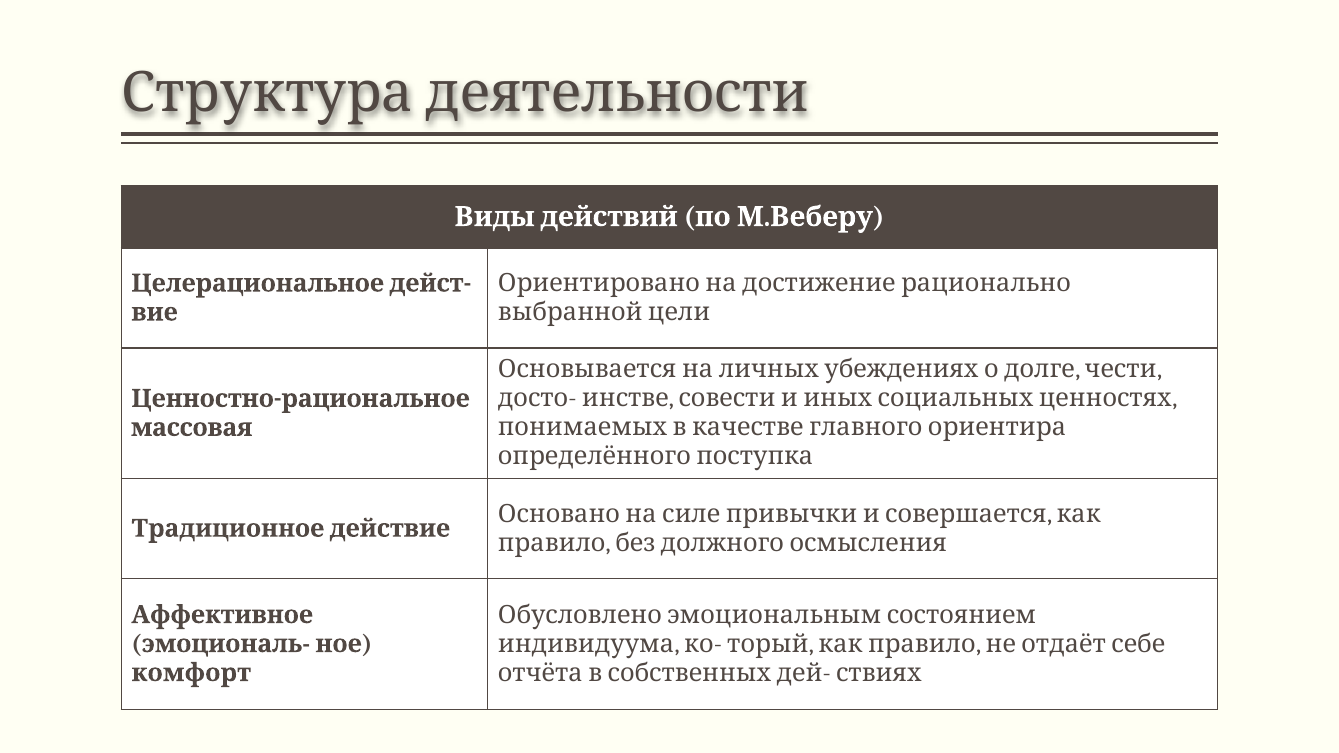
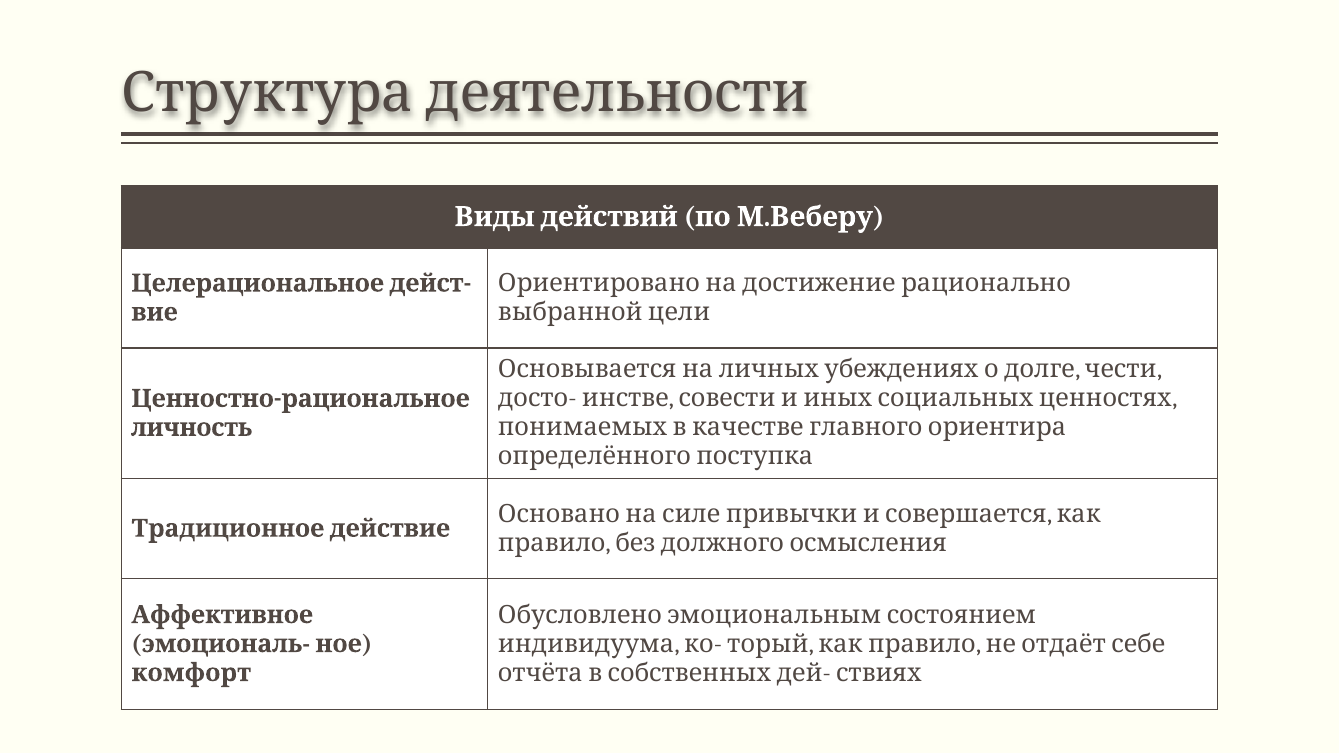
массовая: массовая -> личность (192, 428)
